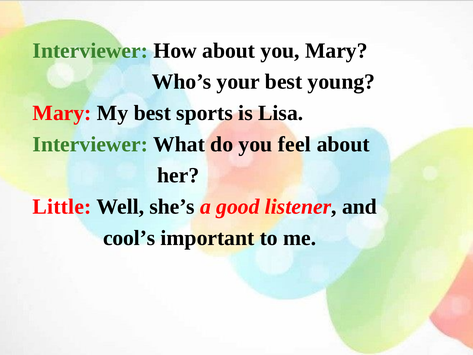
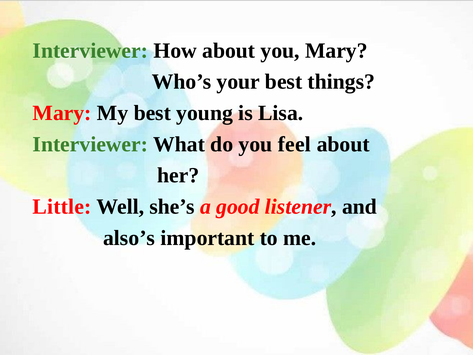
young: young -> things (341, 82)
sports: sports -> young (205, 113)
cool’s: cool’s -> also’s (129, 238)
